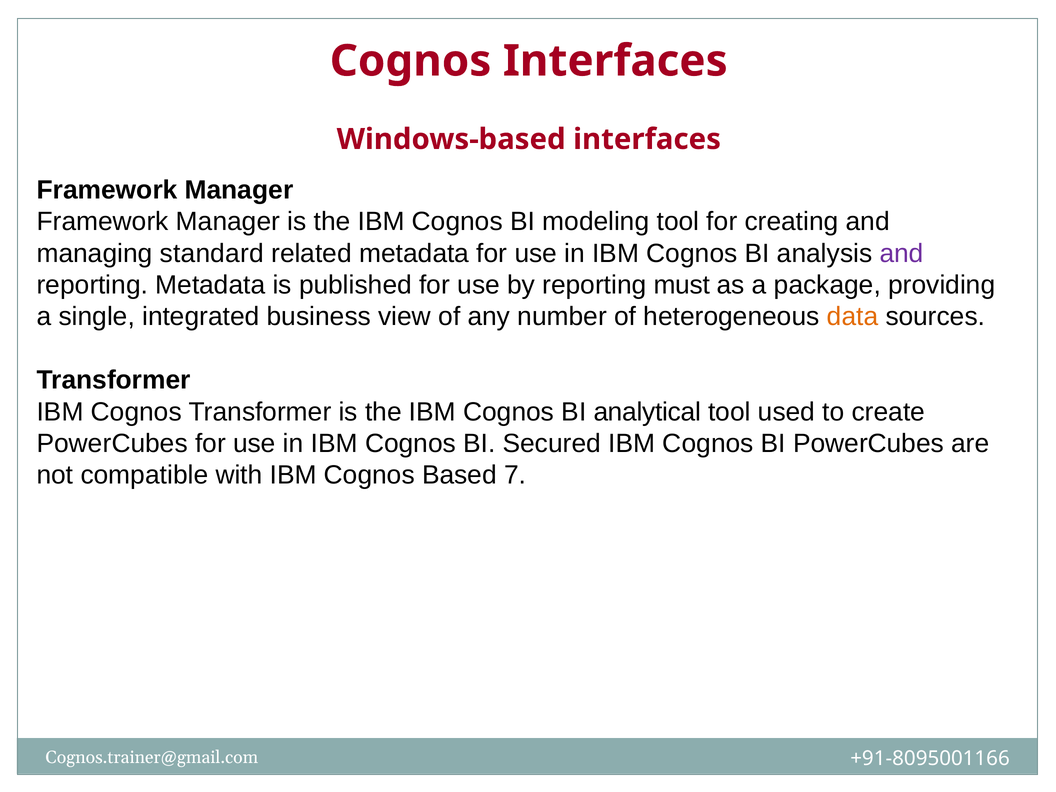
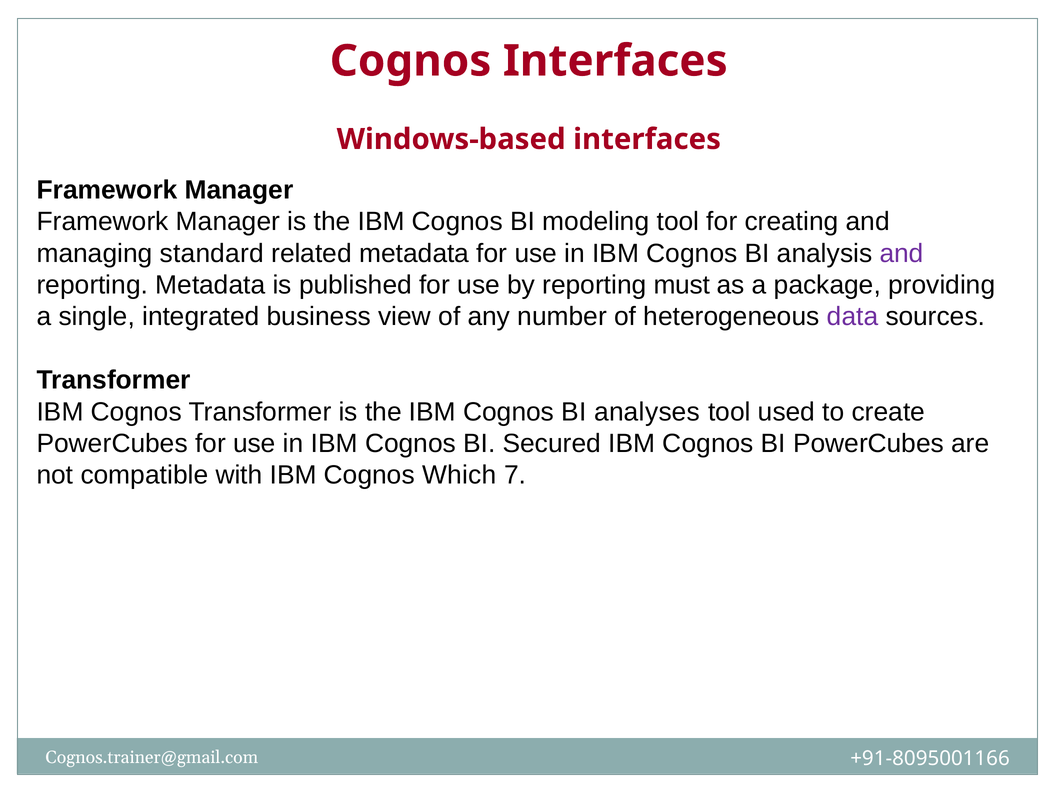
data colour: orange -> purple (853, 317)
analytical: analytical -> analyses (647, 412)
Based: Based -> Which (459, 475)
